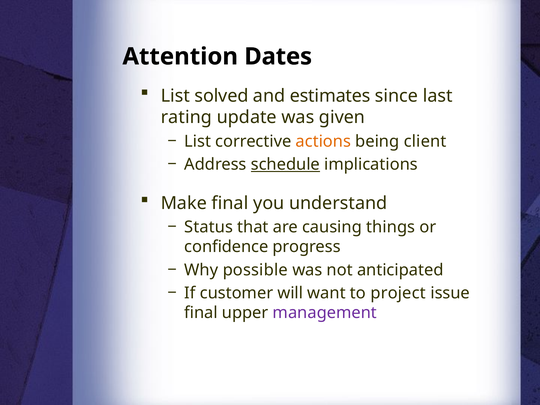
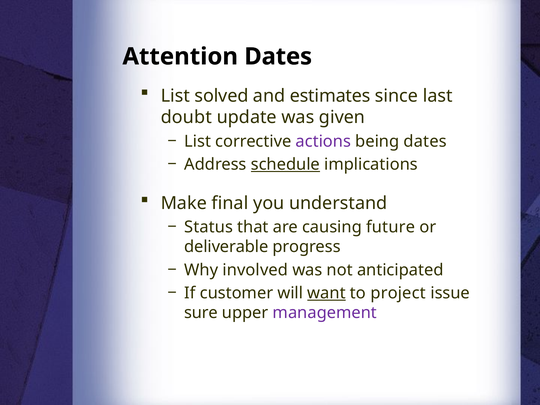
rating: rating -> doubt (186, 117)
actions colour: orange -> purple (323, 141)
being client: client -> dates (425, 141)
things: things -> future (391, 227)
confidence: confidence -> deliverable (226, 247)
possible: possible -> involved (255, 270)
want underline: none -> present (327, 293)
final: final -> sure (201, 313)
